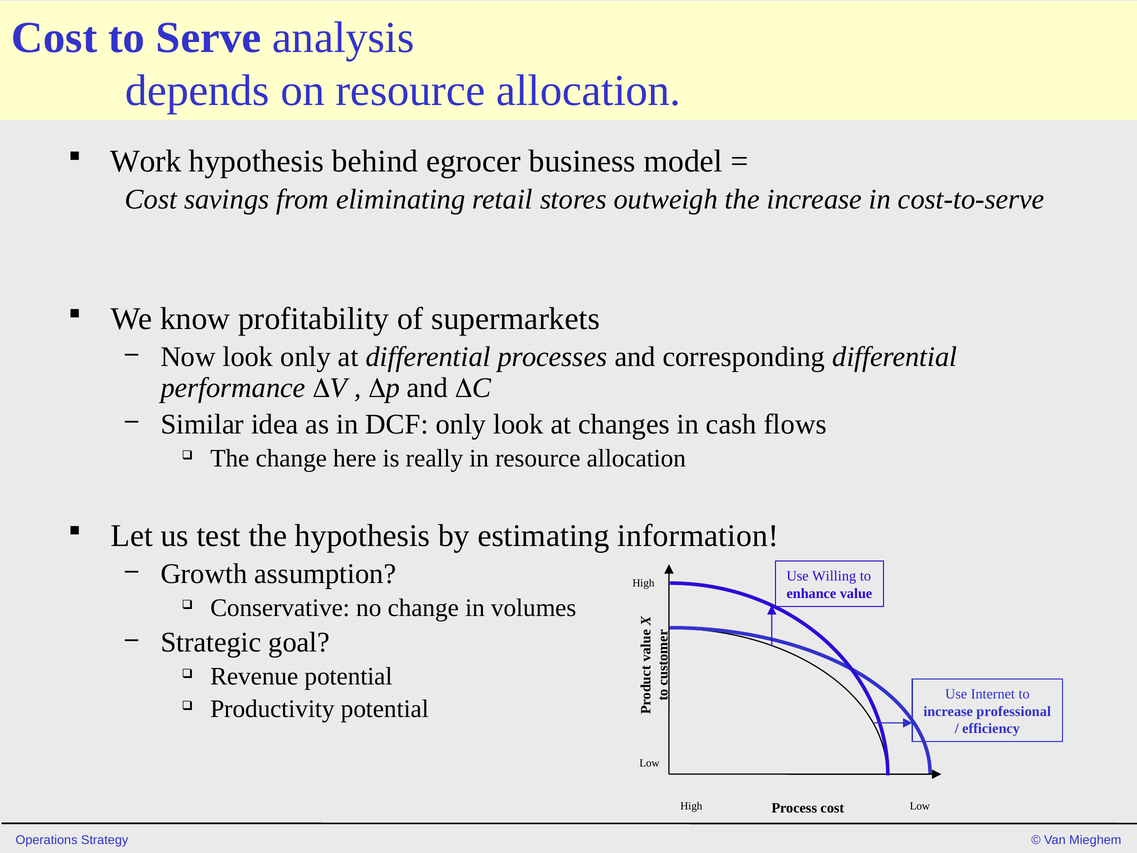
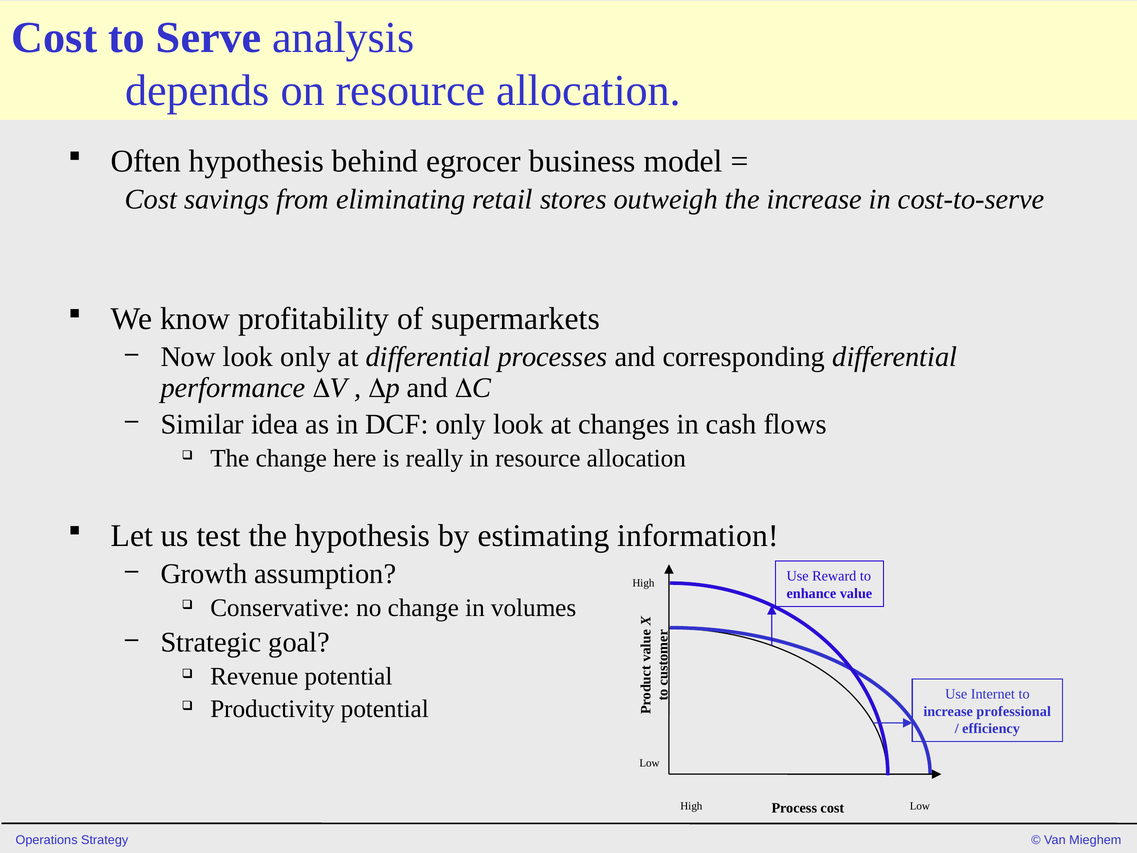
Work: Work -> Often (146, 161)
Willing: Willing -> Reward (834, 576)
